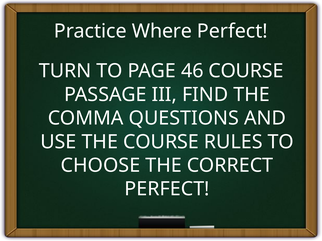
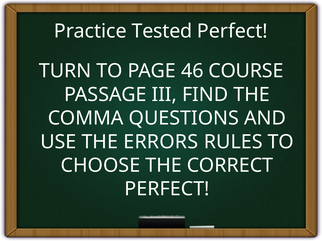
Where: Where -> Tested (162, 31)
THE COURSE: COURSE -> ERRORS (161, 142)
